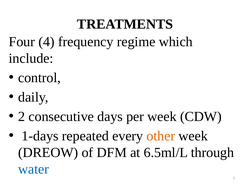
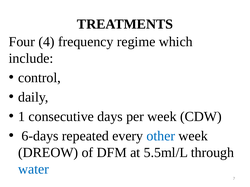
2: 2 -> 1 (22, 117)
1-days: 1-days -> 6-days (40, 136)
other colour: orange -> blue (161, 136)
6.5ml/L: 6.5ml/L -> 5.5ml/L (166, 153)
